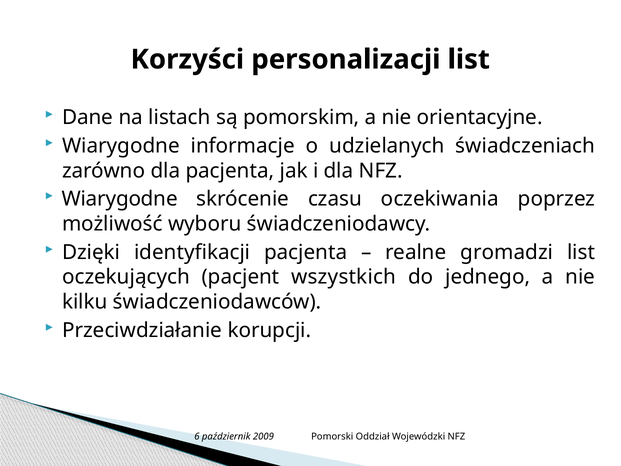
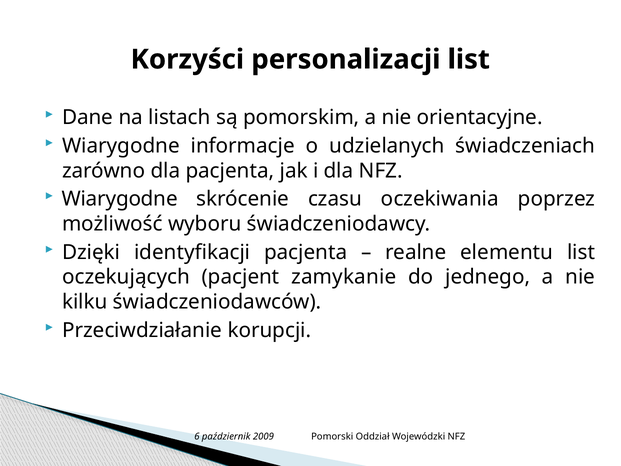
gromadzi: gromadzi -> elementu (507, 252)
wszystkich: wszystkich -> zamykanie (344, 277)
